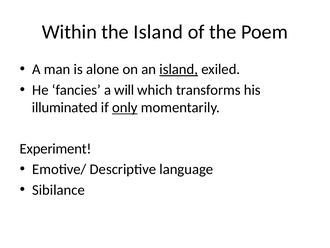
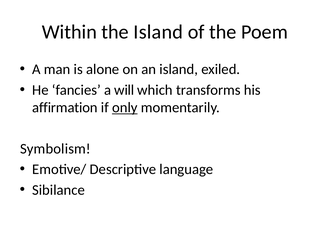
island underline: present -> none (179, 69)
illuminated: illuminated -> affirmation (65, 107)
Experiment: Experiment -> Symbolism (55, 148)
